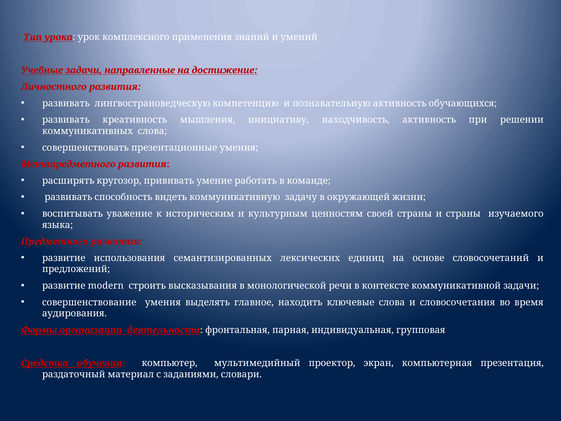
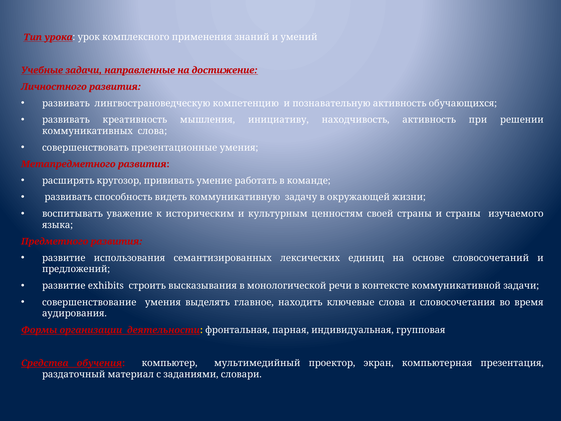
modern: modern -> exhibits (106, 286)
